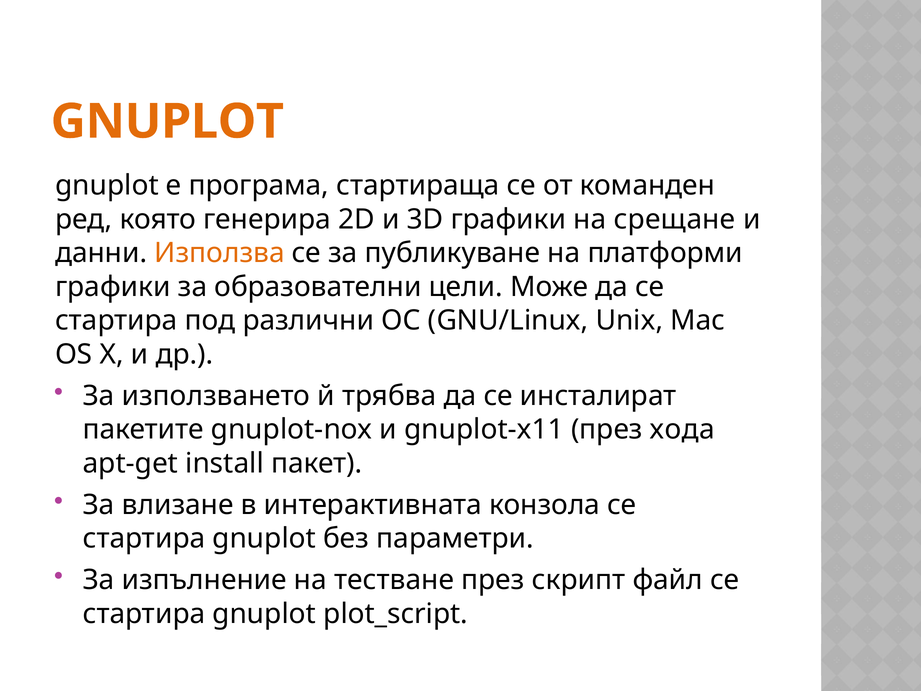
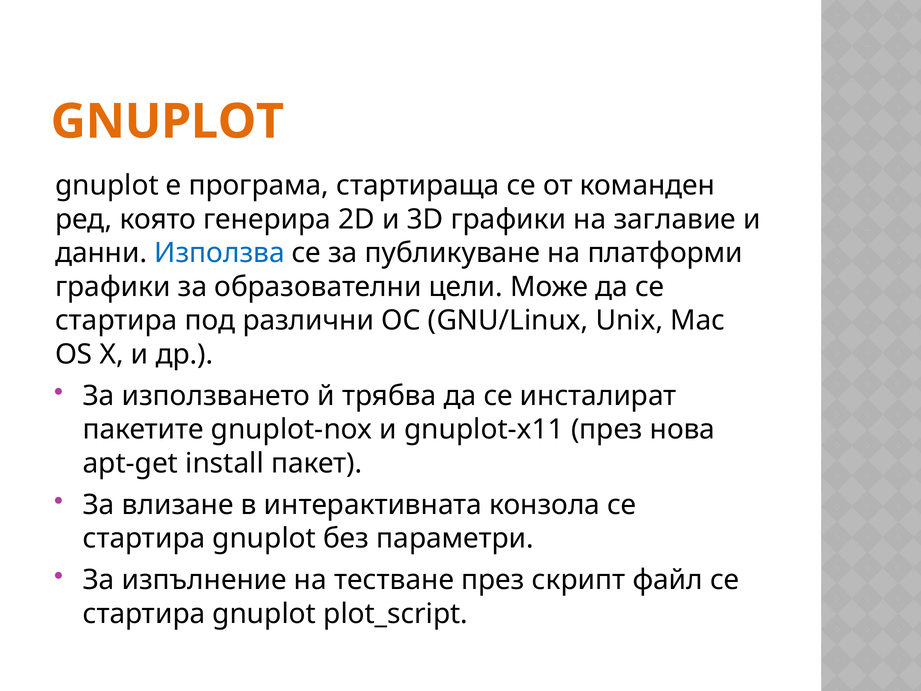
срещане: срещане -> заглавие (675, 219)
Използва colour: orange -> blue (220, 253)
хода: хода -> нова (683, 429)
